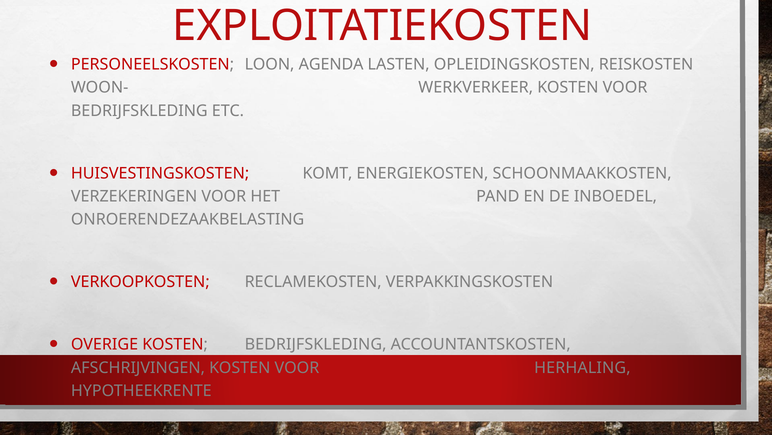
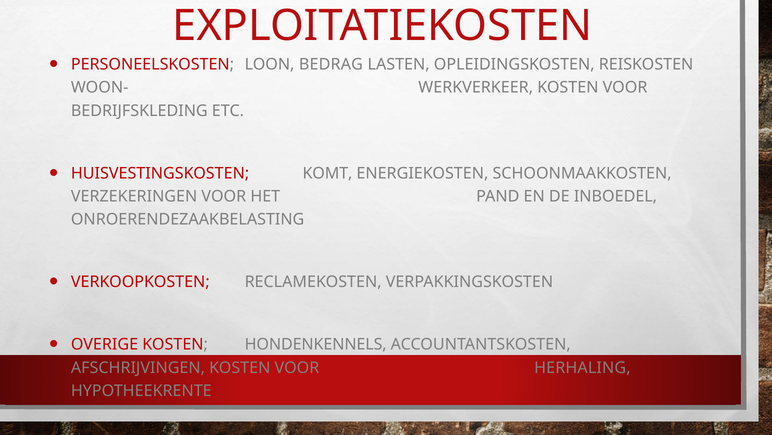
AGENDA: AGENDA -> BEDRAG (331, 64)
KOSTEN BEDRIJFSKLEDING: BEDRIJFSKLEDING -> HONDENKENNELS (316, 344)
